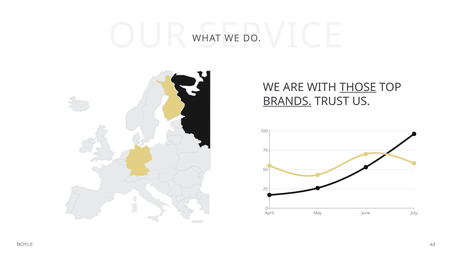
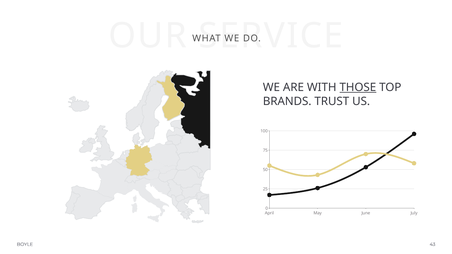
BRANDS underline: present -> none (287, 101)
